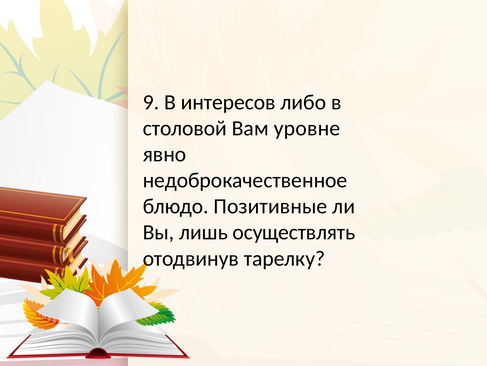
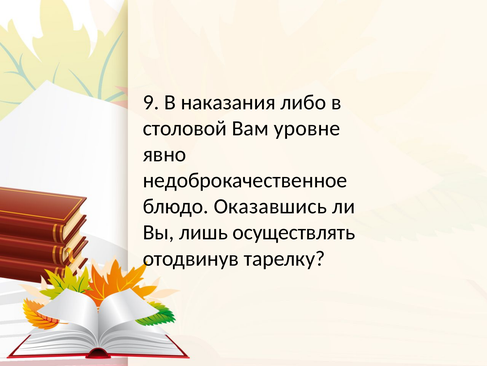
интересов: интересов -> наказания (228, 102)
Позитивные: Позитивные -> Оказавшись (270, 206)
